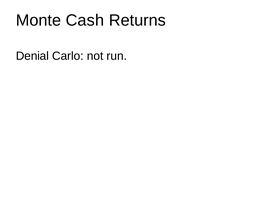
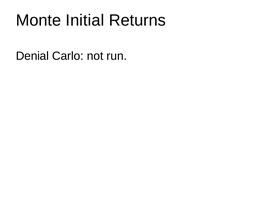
Cash: Cash -> Initial (85, 20)
